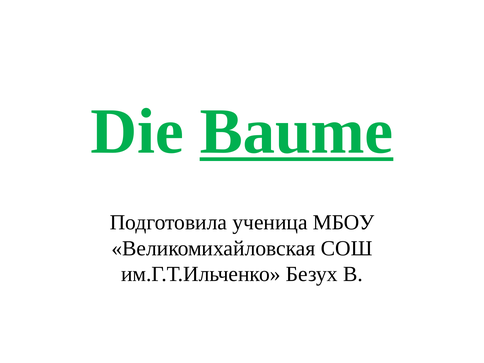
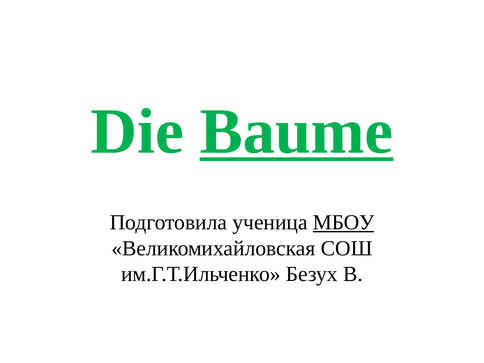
МБОУ underline: none -> present (344, 223)
